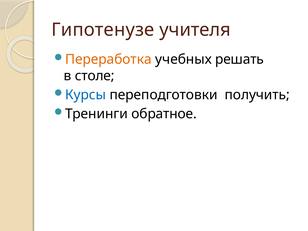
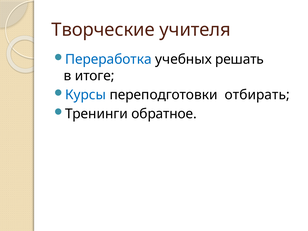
Гипотенузе: Гипотенузе -> Творческие (103, 30)
Переработка colour: orange -> blue (108, 59)
столе: столе -> итоге (95, 76)
получить: получить -> отбирать (257, 95)
